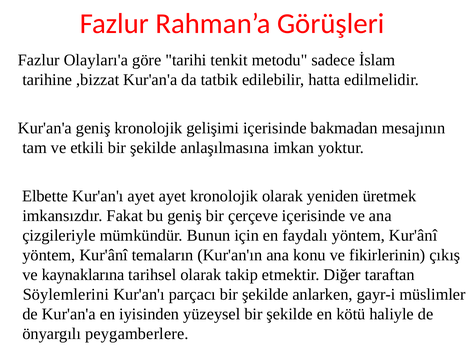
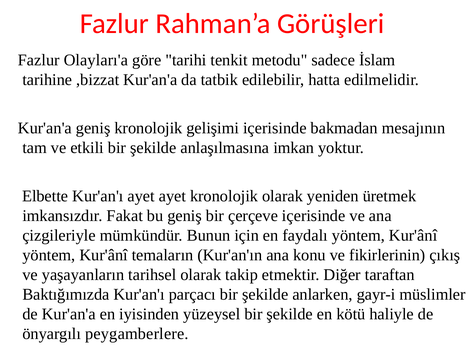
kaynaklarına: kaynaklarına -> yaşayanların (83, 274)
Söylemlerini: Söylemlerini -> Baktığımızda (66, 294)
